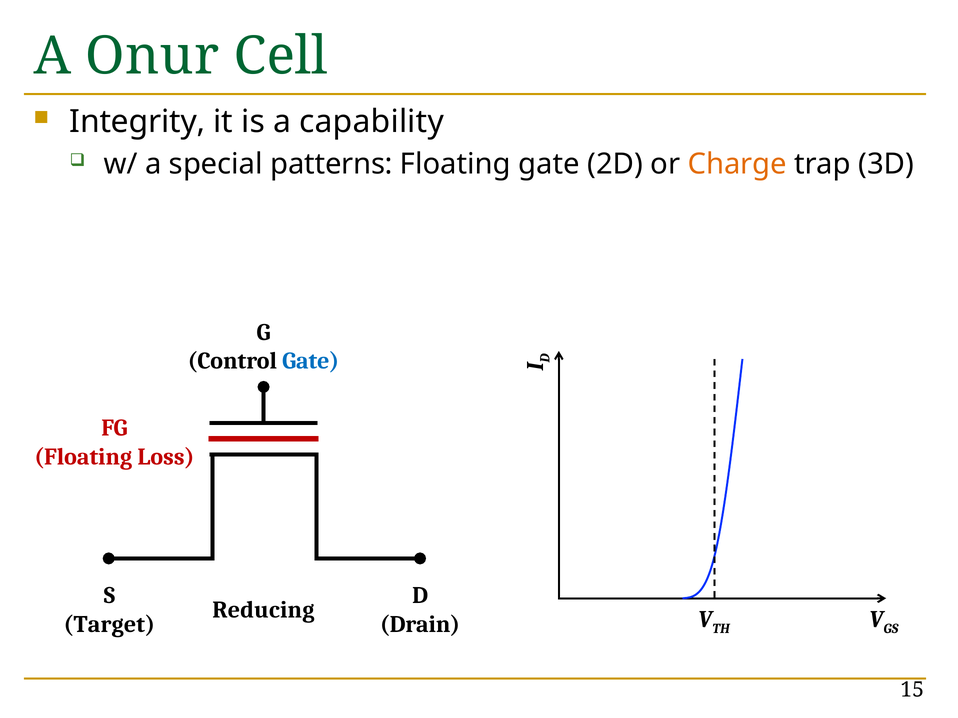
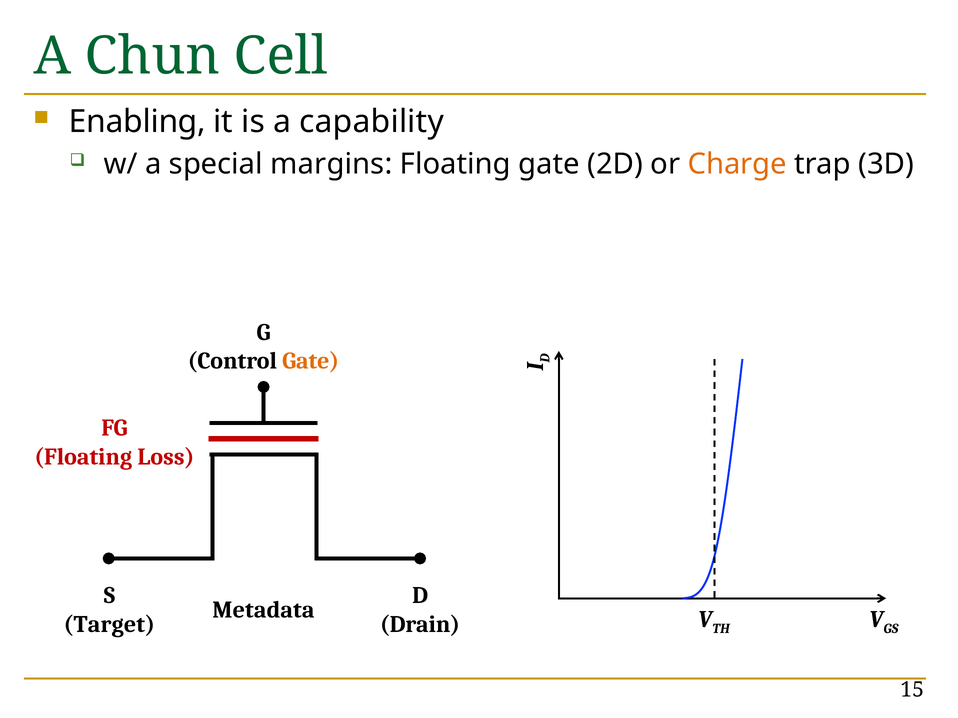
Onur: Onur -> Chun (152, 56)
Integrity: Integrity -> Enabling (137, 122)
patterns: patterns -> margins (331, 164)
Gate colour: blue -> orange (311, 361)
Reducing: Reducing -> Metadata (263, 610)
